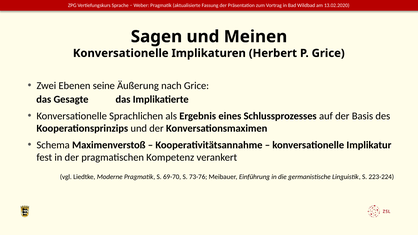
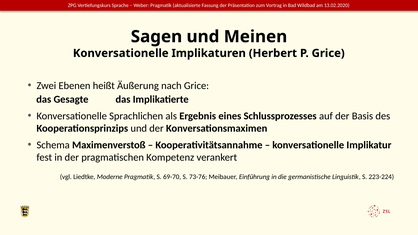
seine: seine -> heißt (104, 86)
